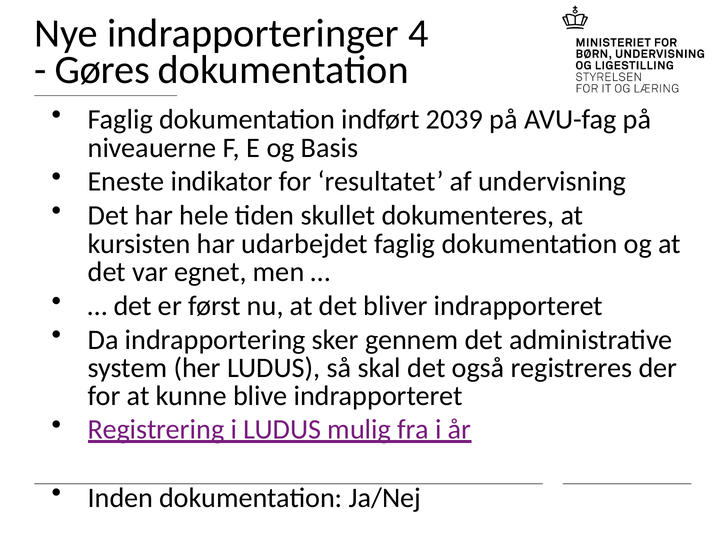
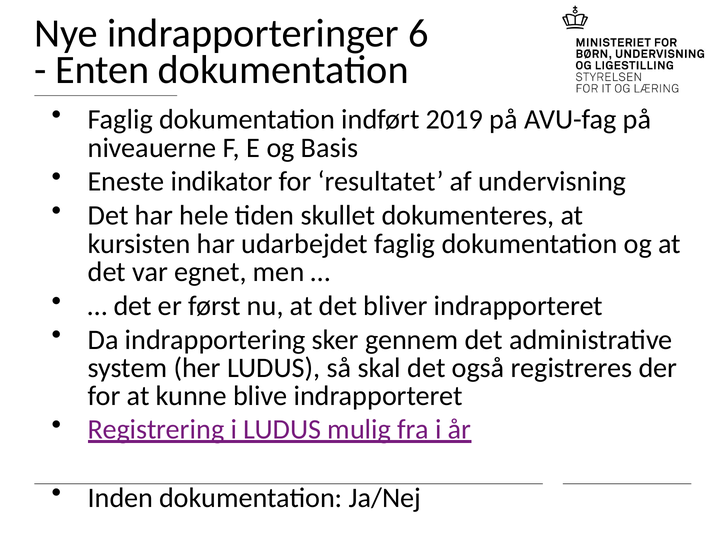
4: 4 -> 6 (418, 34)
Gøres: Gøres -> Enten (102, 70)
2039: 2039 -> 2019 (454, 120)
